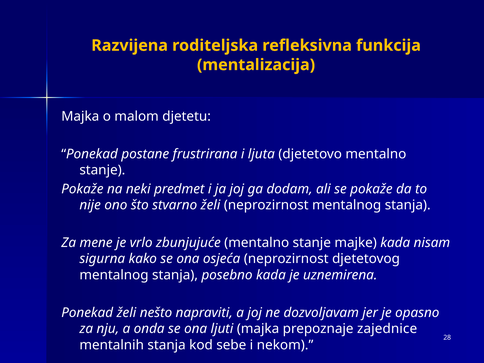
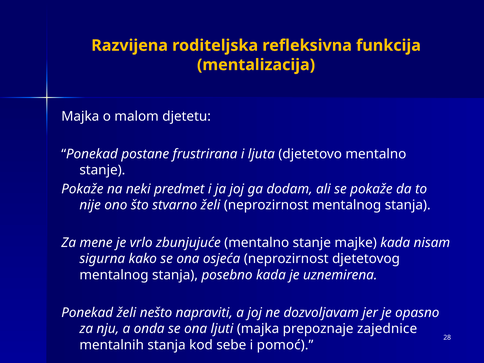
nekom: nekom -> pomoć (285, 345)
